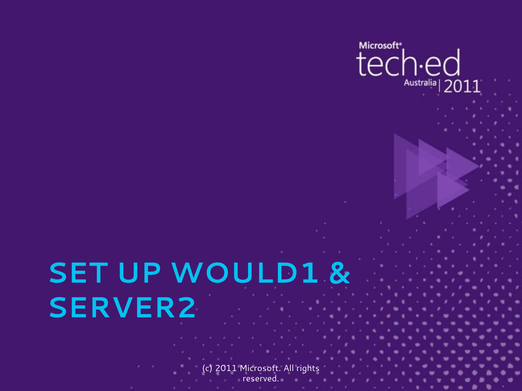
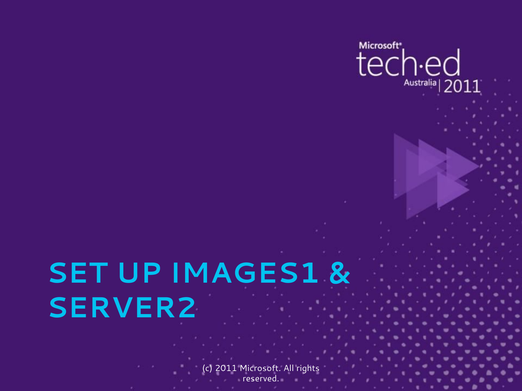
WOULD1: WOULD1 -> IMAGES1 (245, 274)
